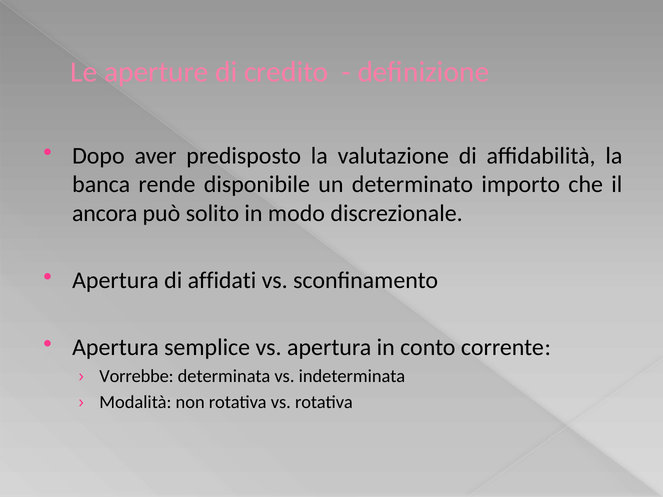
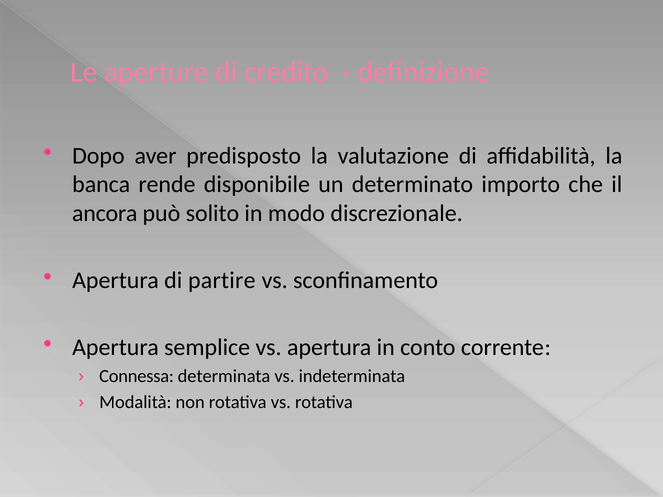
affidati: affidati -> partire (222, 281)
Vorrebbe: Vorrebbe -> Connessa (137, 376)
